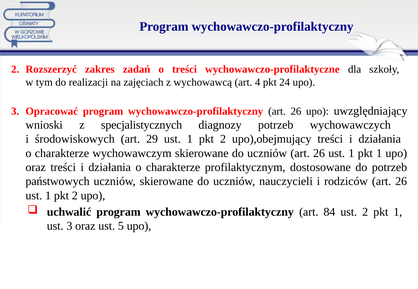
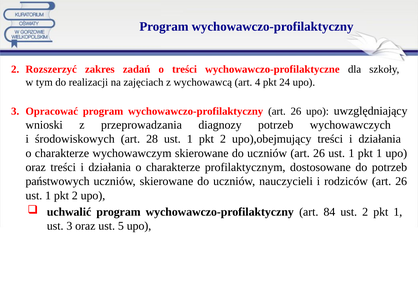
specjalistycznych: specjalistycznych -> przeprowadzania (141, 125)
29: 29 -> 28 (152, 139)
